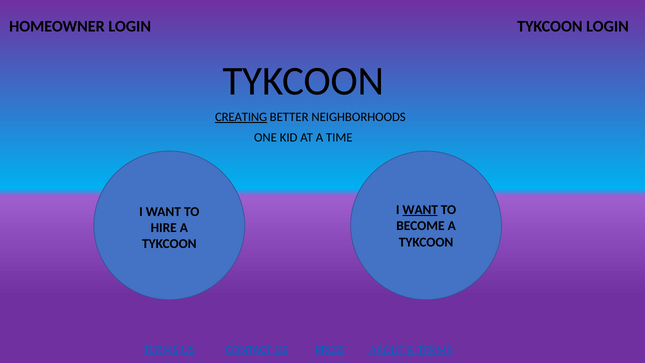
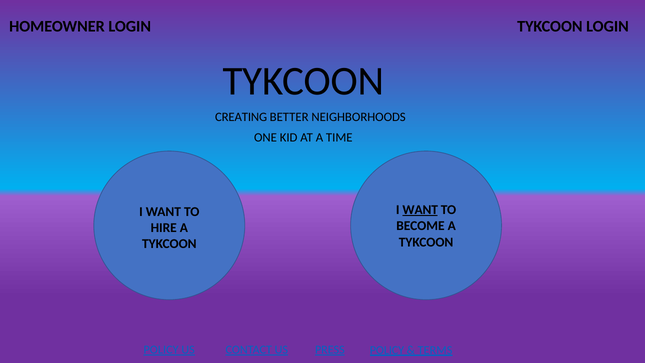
CREATING underline: present -> none (241, 117)
TERMS: TERMS -> POLICY (161, 349)
PRESS ABOUT: ABOUT -> POLICY (387, 350)
